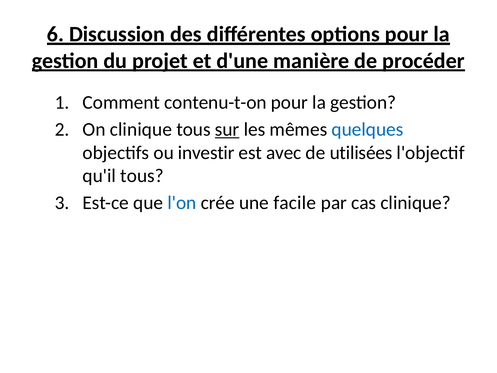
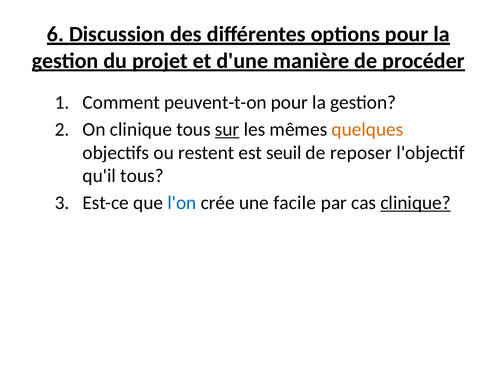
contenu-t-on: contenu-t-on -> peuvent-t-on (215, 102)
quelques colour: blue -> orange (367, 129)
investir: investir -> restent (206, 153)
avec: avec -> seuil (284, 153)
utilisées: utilisées -> reposer (361, 153)
clinique underline: none -> present (416, 203)
